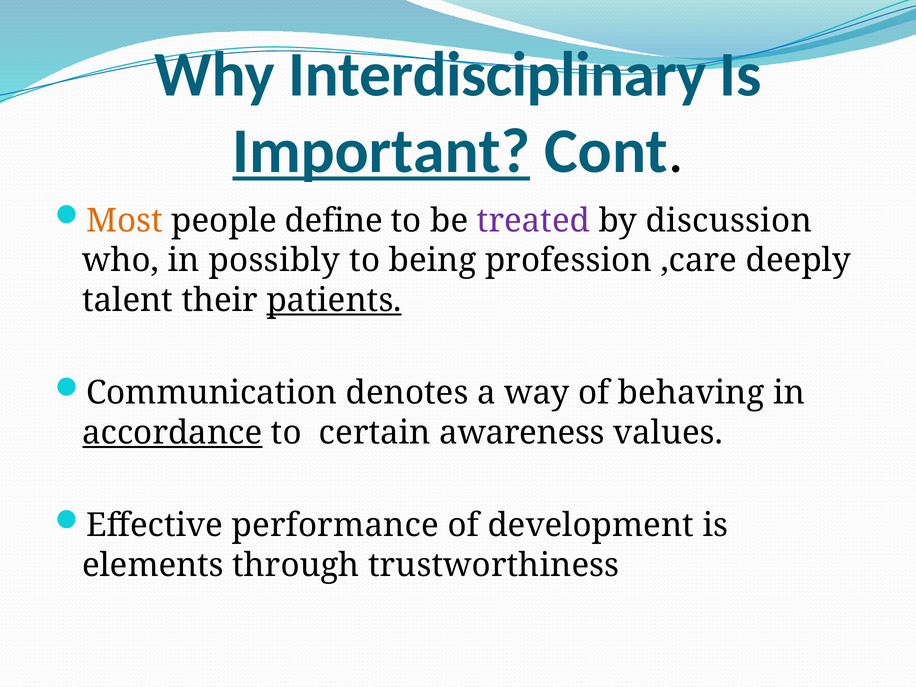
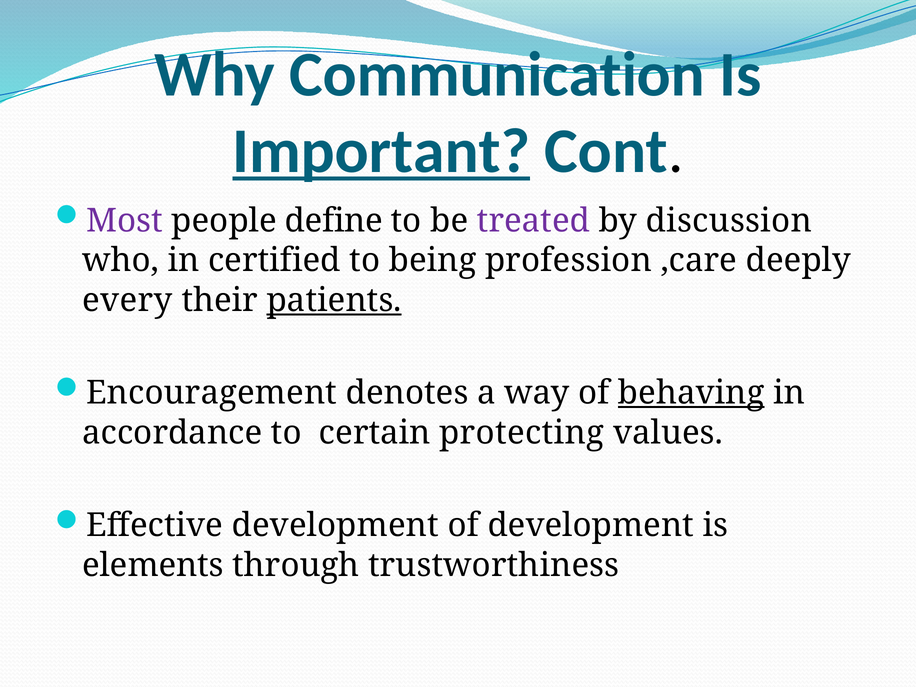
Interdisciplinary: Interdisciplinary -> Communication (497, 75)
Most colour: orange -> purple (125, 221)
possibly: possibly -> certified (274, 260)
talent: talent -> every (127, 300)
Communication: Communication -> Encouragement (212, 393)
behaving underline: none -> present (691, 393)
accordance underline: present -> none (172, 433)
awareness: awareness -> protecting (522, 433)
Effective performance: performance -> development (335, 525)
